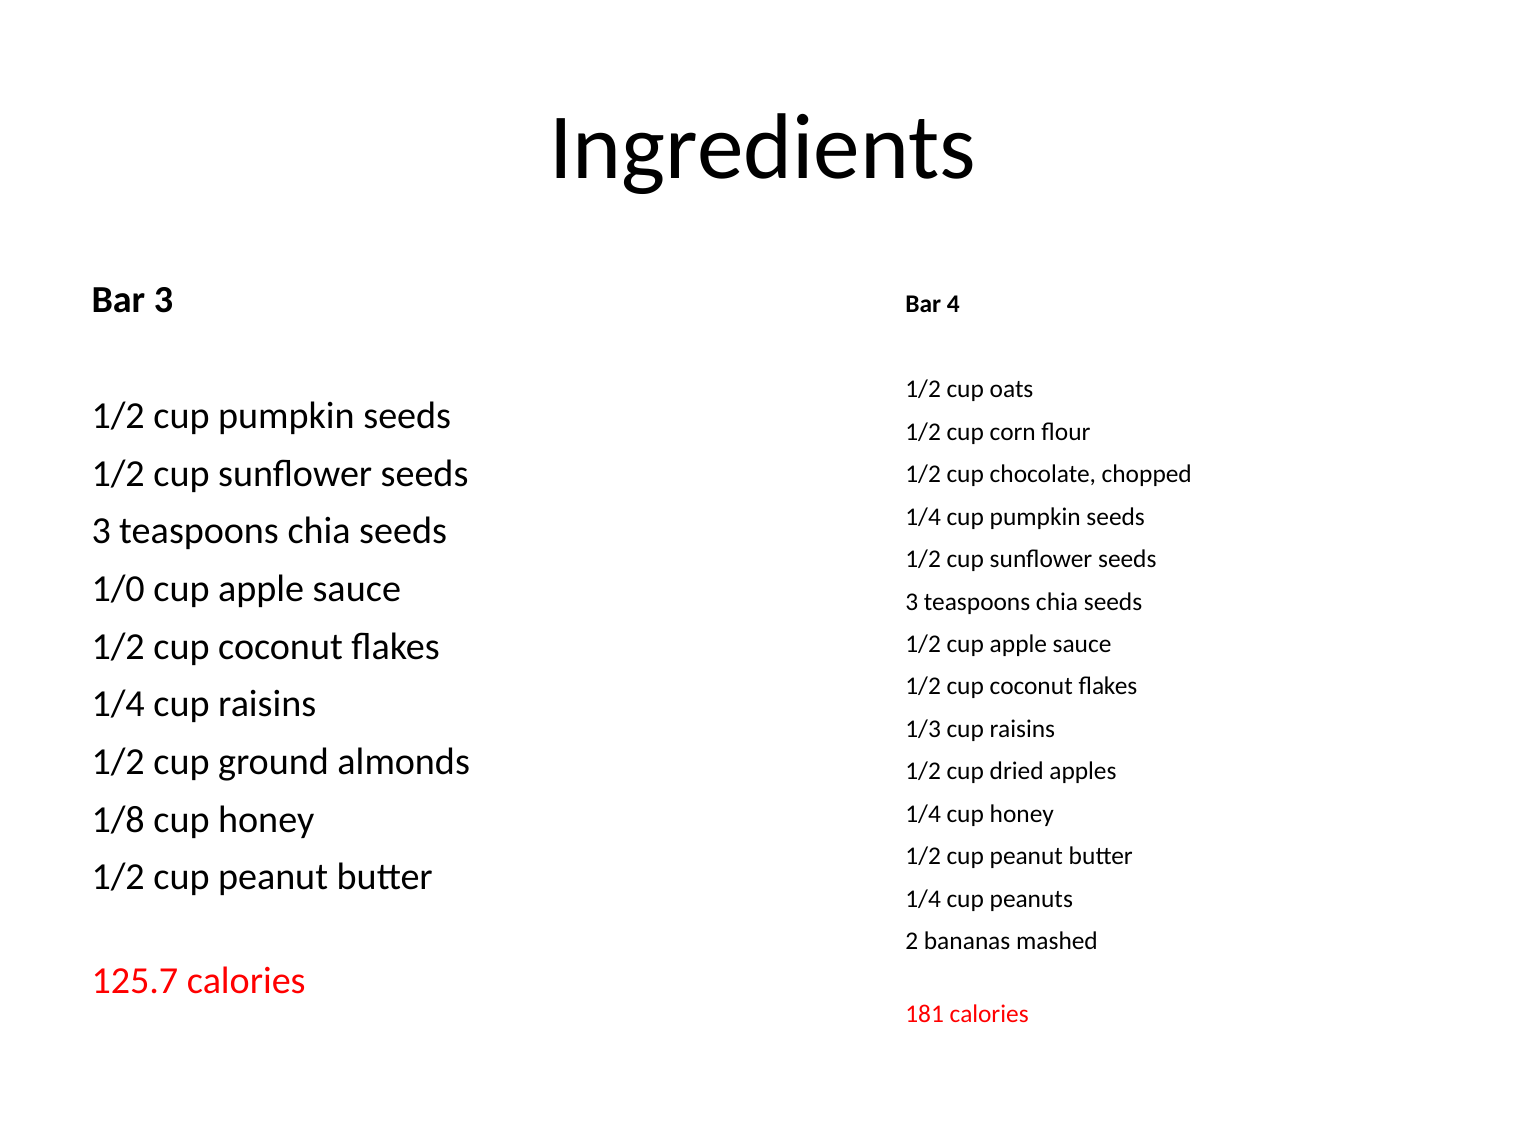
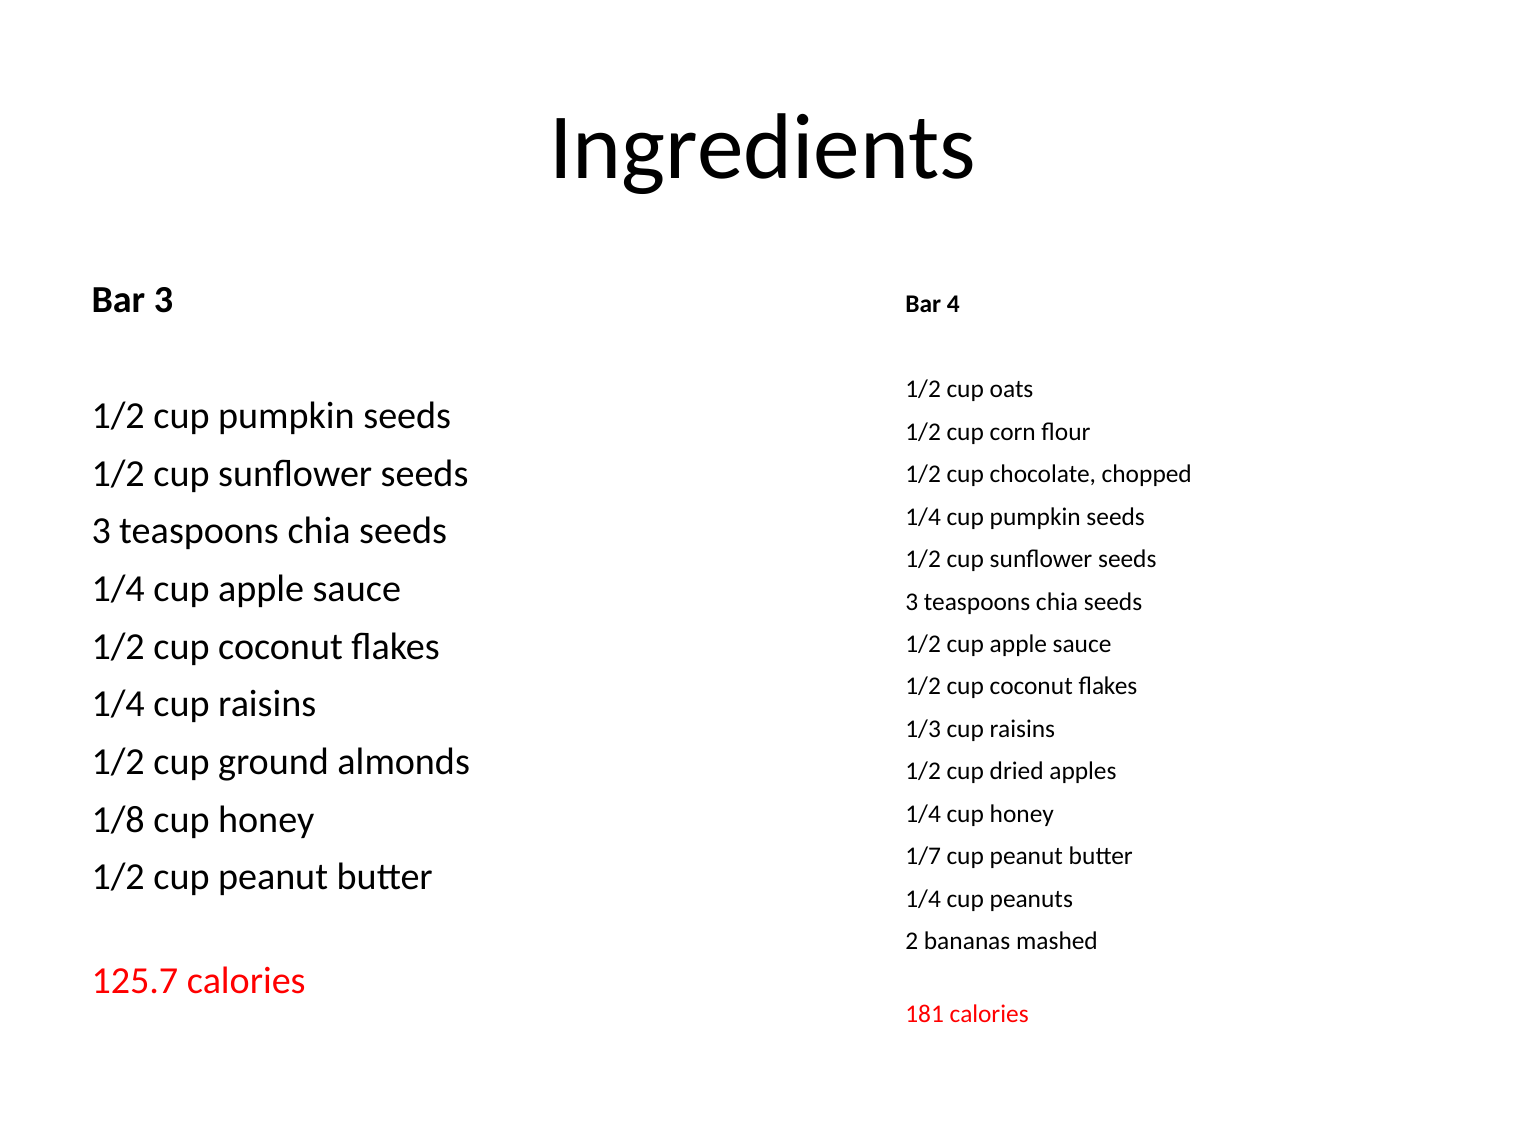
1/0: 1/0 -> 1/4 (118, 589)
1/2: 1/2 -> 1/7 (923, 856)
